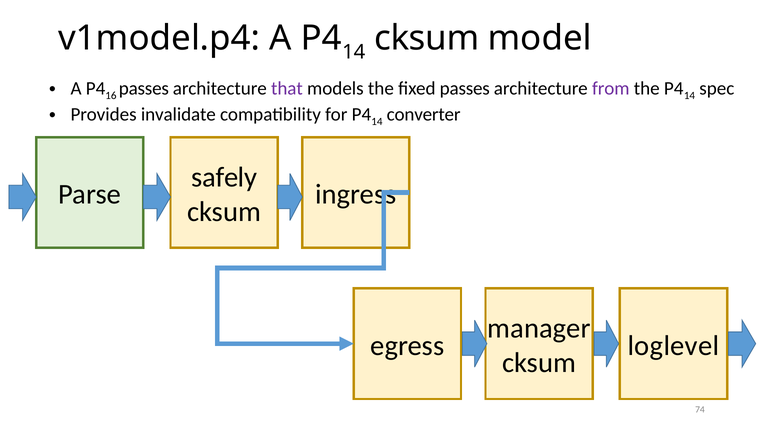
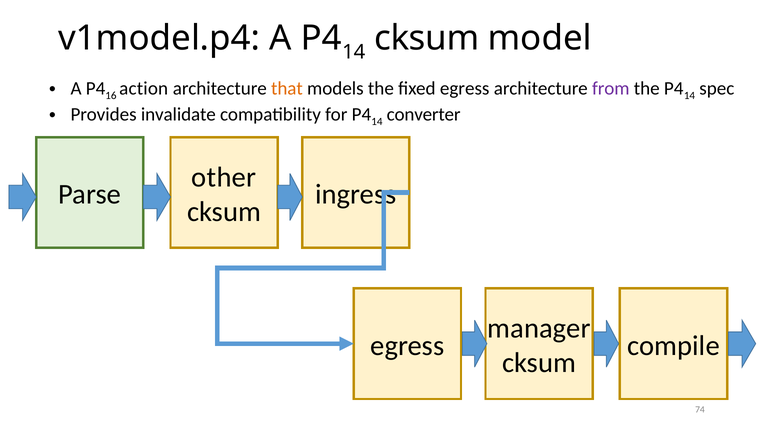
passes: passes -> action (144, 88)
that colour: purple -> orange (287, 88)
fixed passes: passes -> egress (465, 88)
safely: safely -> other (224, 177)
loglevel: loglevel -> compile (673, 346)
